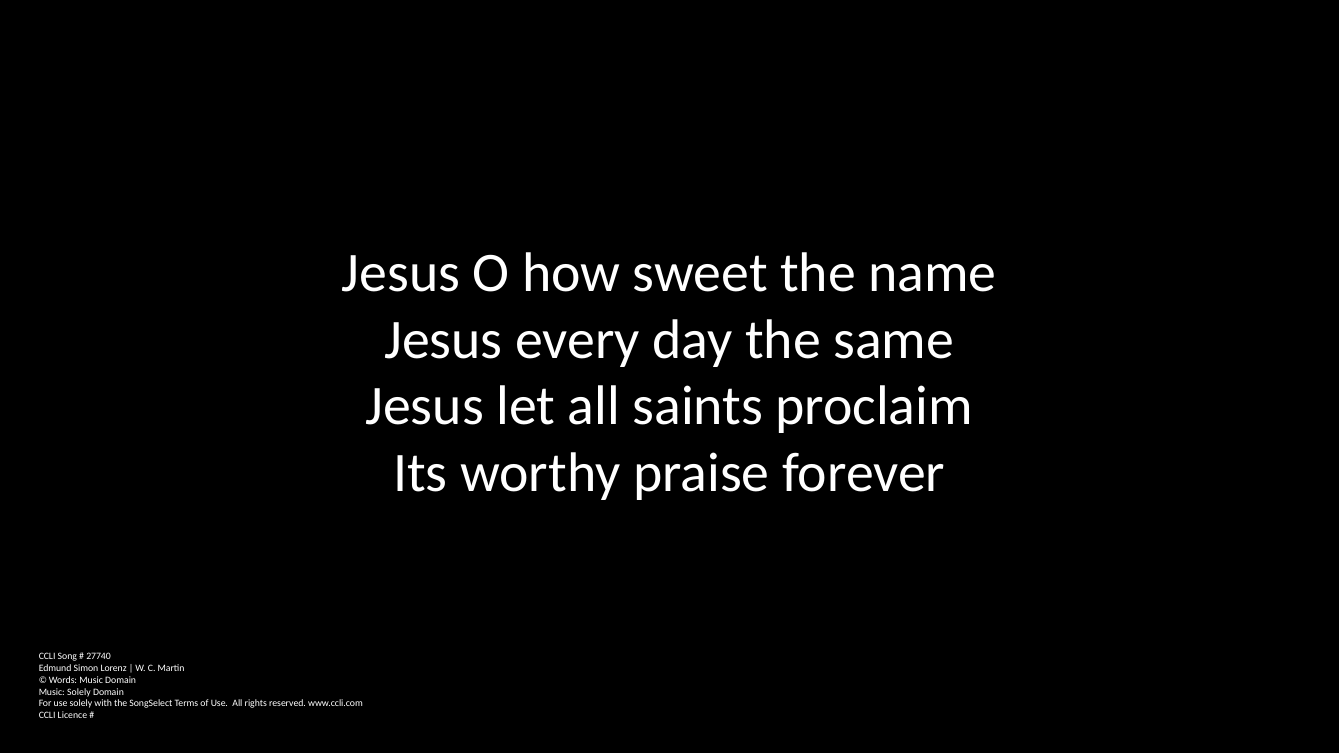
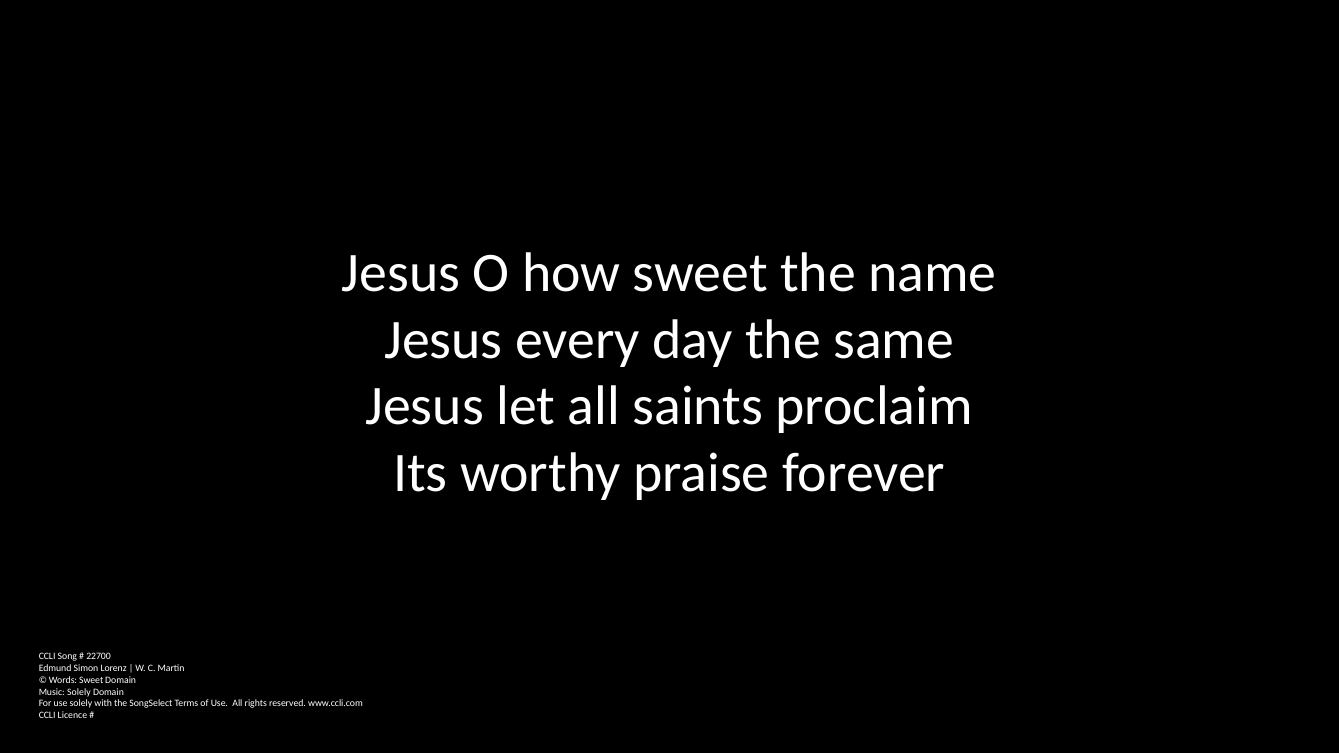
27740: 27740 -> 22700 (99, 657)
Words Music: Music -> Sweet (91, 680)
